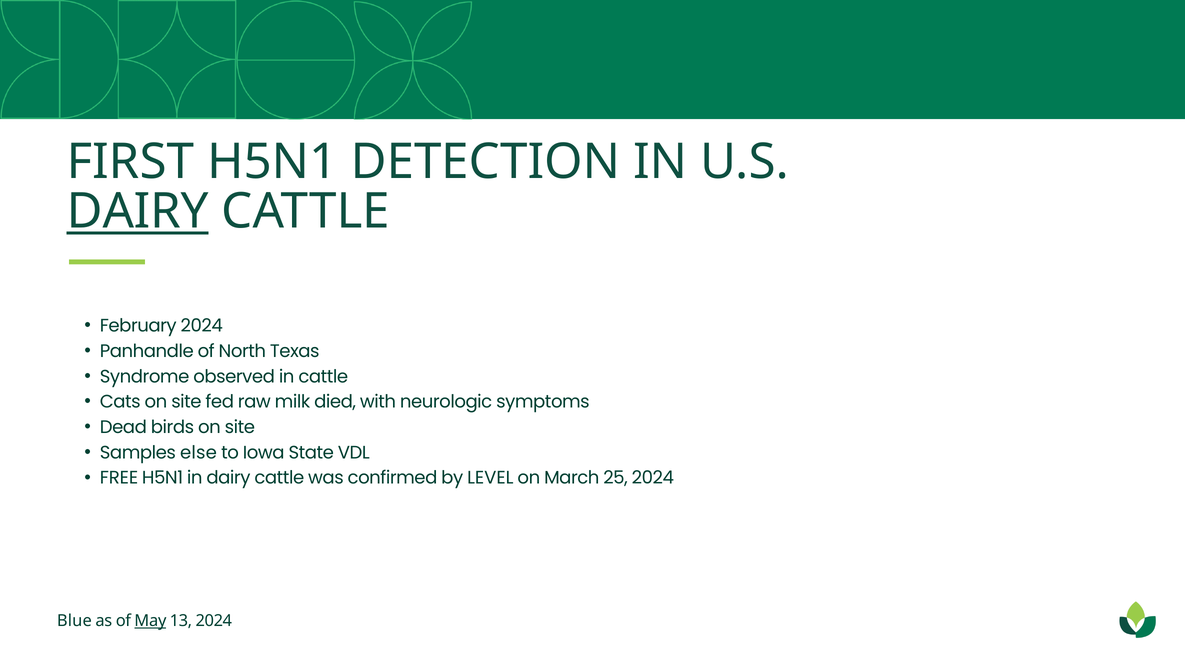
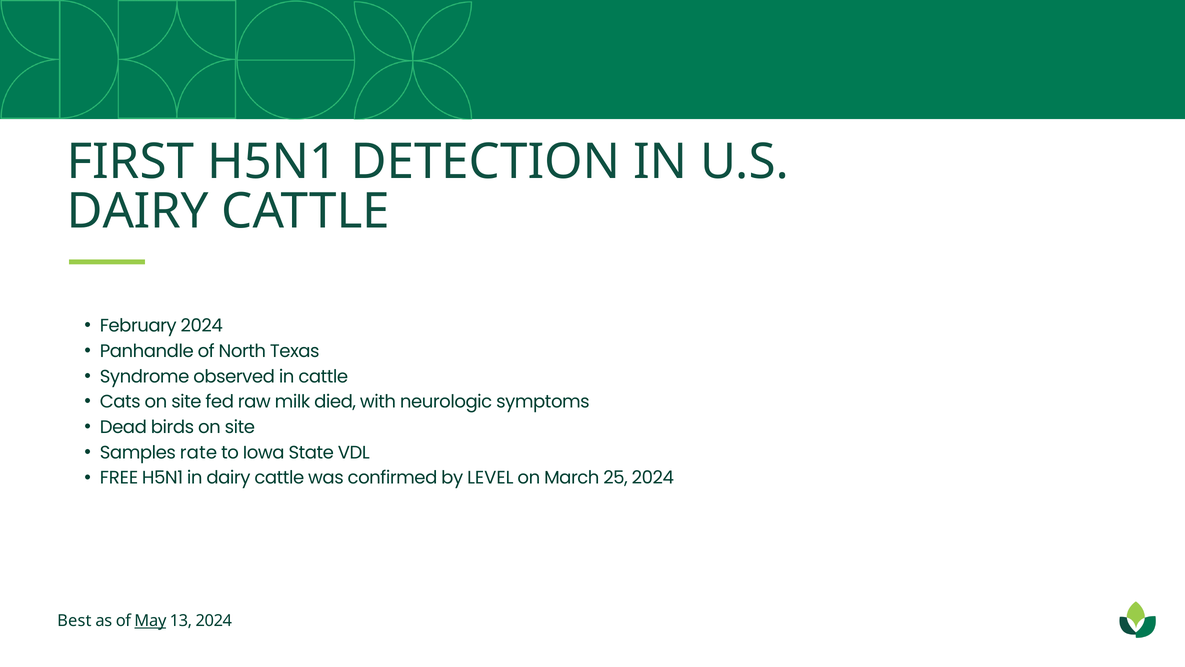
DAIRY underline: present -> none (138, 211)
else: else -> rate (198, 452)
Blue: Blue -> Best (74, 620)
